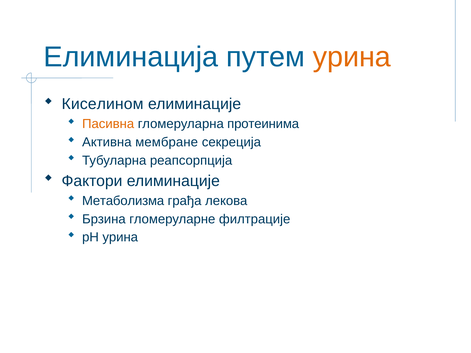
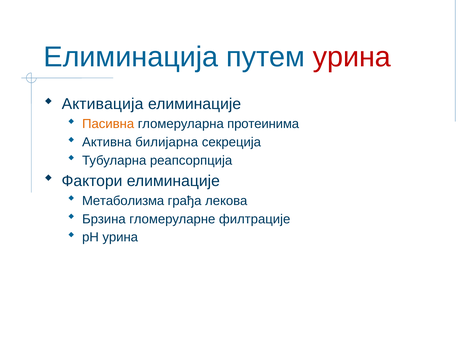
урина colour: orange -> red (352, 57)
Киселином: Киселином -> Активација (103, 104)
мембране: мембране -> билијарна (167, 142)
